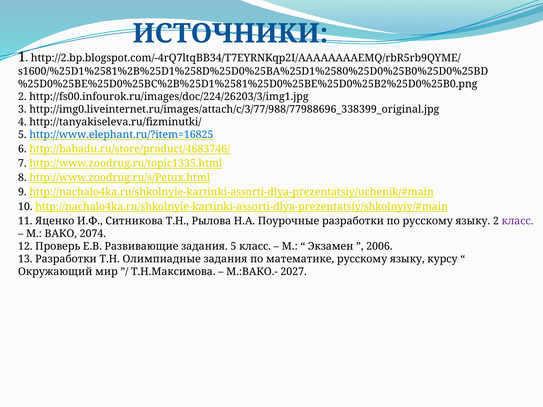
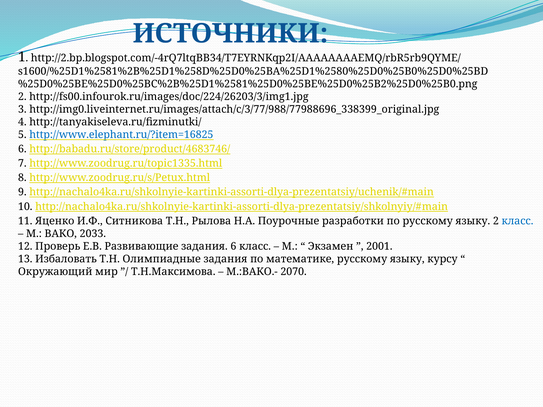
класс colour: purple -> blue (517, 221)
2074: 2074 -> 2033 (93, 234)
задания 5: 5 -> 6 (233, 246)
2006: 2006 -> 2001 (379, 246)
13 Разработки: Разработки -> Избаловать (66, 259)
2027: 2027 -> 2070 (294, 272)
